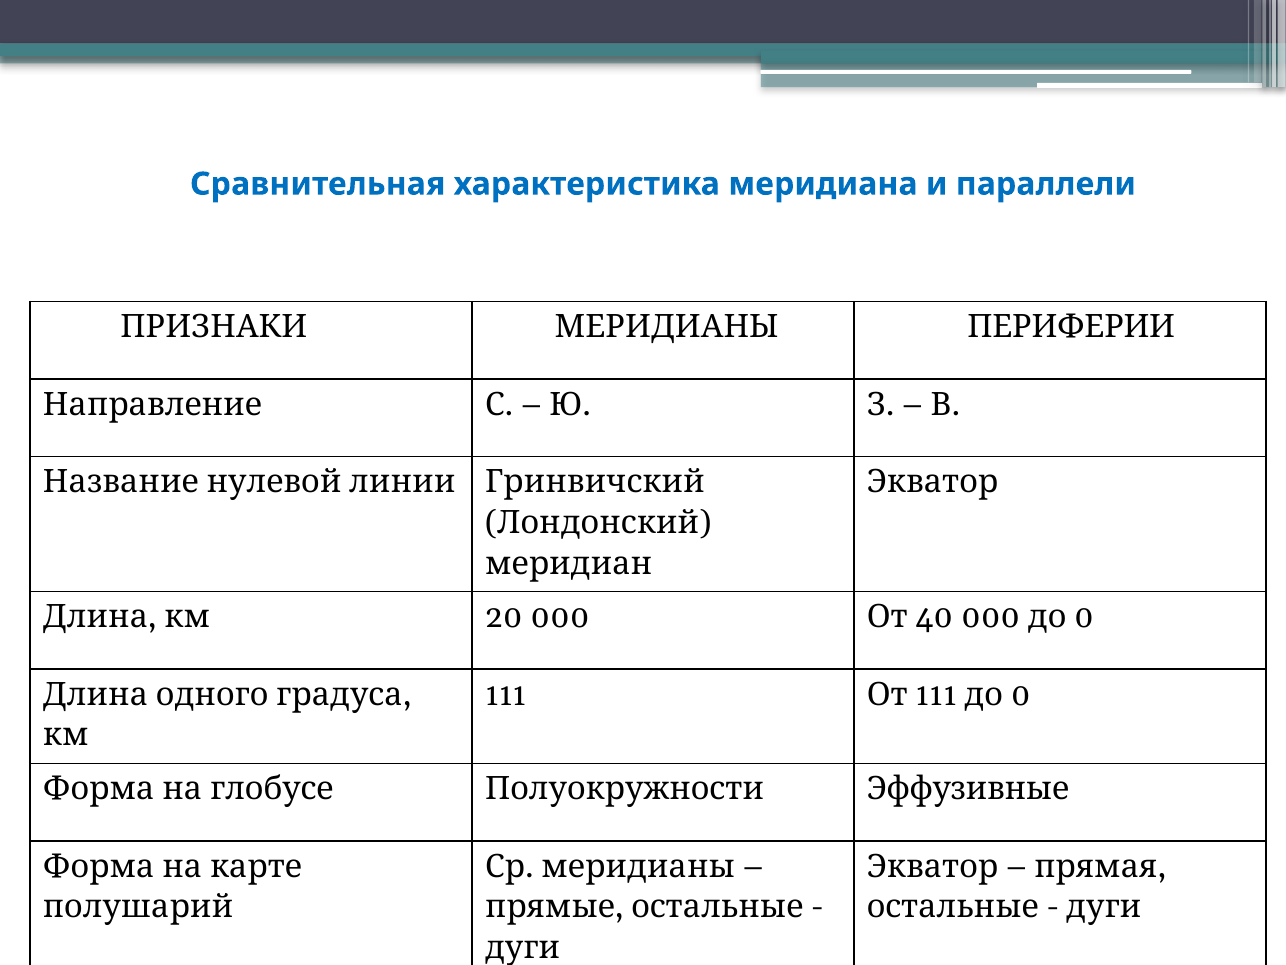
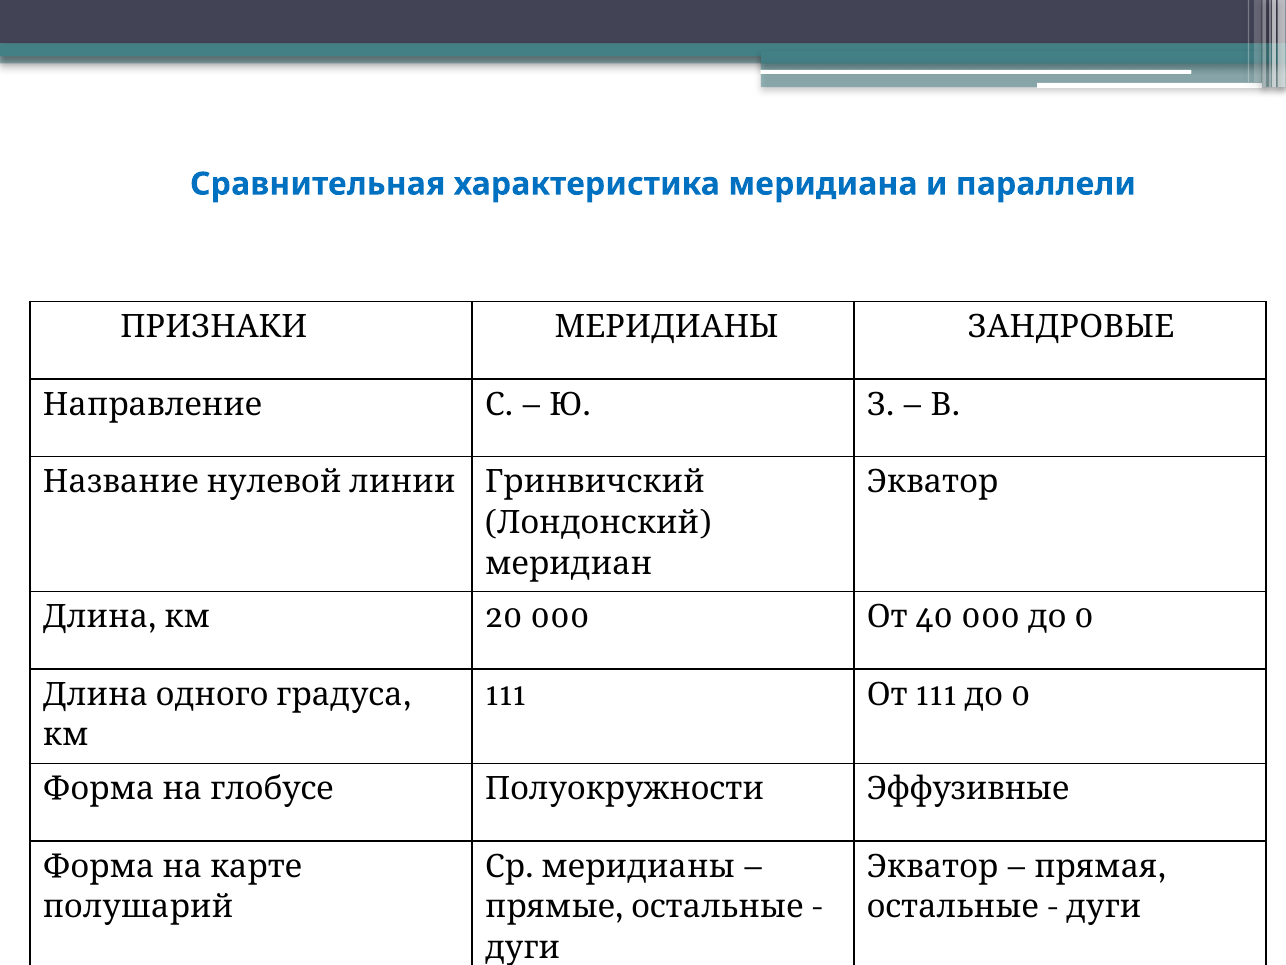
ПЕРИФЕРИИ: ПЕРИФЕРИИ -> ЗАНДРОВЫЕ (1071, 327)
